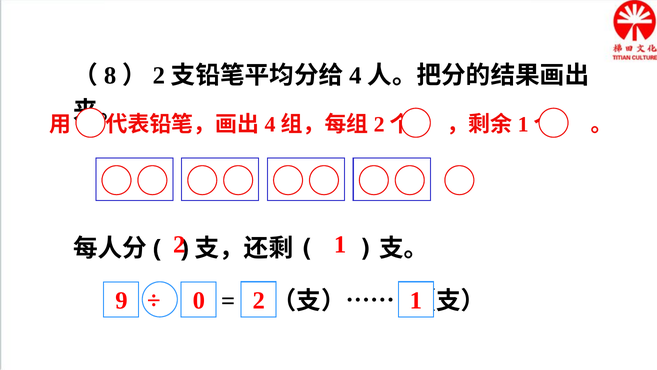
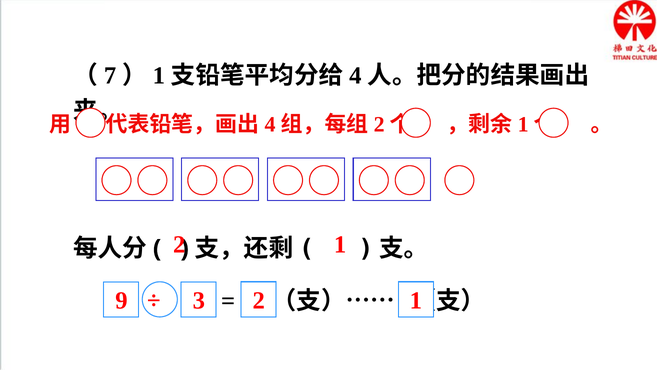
8: 8 -> 7 (110, 76)
2: 2 -> 1 (159, 76)
0: 0 -> 3 (199, 300)
